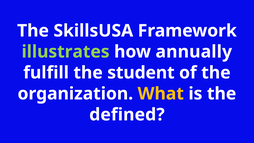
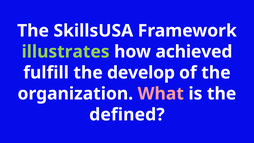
annually: annually -> achieved (194, 52)
student: student -> develop (141, 73)
What colour: yellow -> pink (161, 94)
